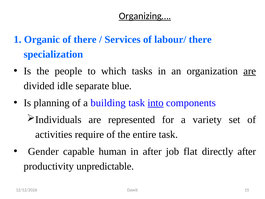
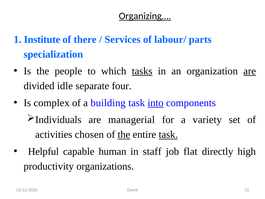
Organic: Organic -> Institute (42, 39)
labour/ there: there -> parts (200, 39)
tasks underline: none -> present (142, 71)
blue: blue -> four (122, 86)
planning: planning -> complex (52, 103)
represented: represented -> managerial (131, 120)
require: require -> chosen (89, 134)
the underline: none -> present (124, 134)
task underline: none -> present (168, 134)
Gender: Gender -> Helpful (43, 151)
in after: after -> staff (152, 151)
directly after: after -> high (247, 151)
unpredictable: unpredictable -> organizations (105, 166)
